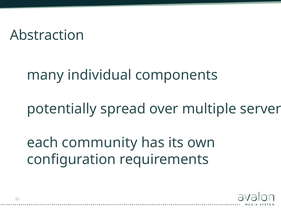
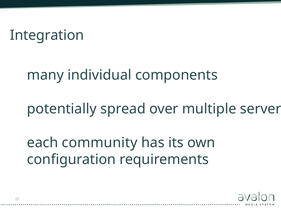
Abstraction: Abstraction -> Integration (47, 35)
